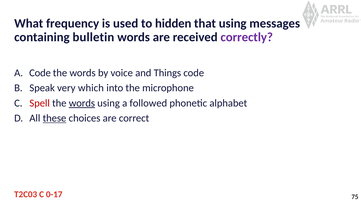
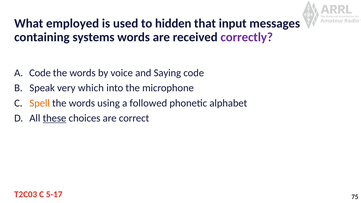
frequency: frequency -> employed (73, 23)
that using: using -> input (233, 23)
bulletin: bulletin -> systems (94, 37)
Things: Things -> Saying (167, 73)
Spell colour: red -> orange (40, 103)
words underline: present -> none (82, 103)
0-17: 0-17 -> 5-17 (54, 194)
